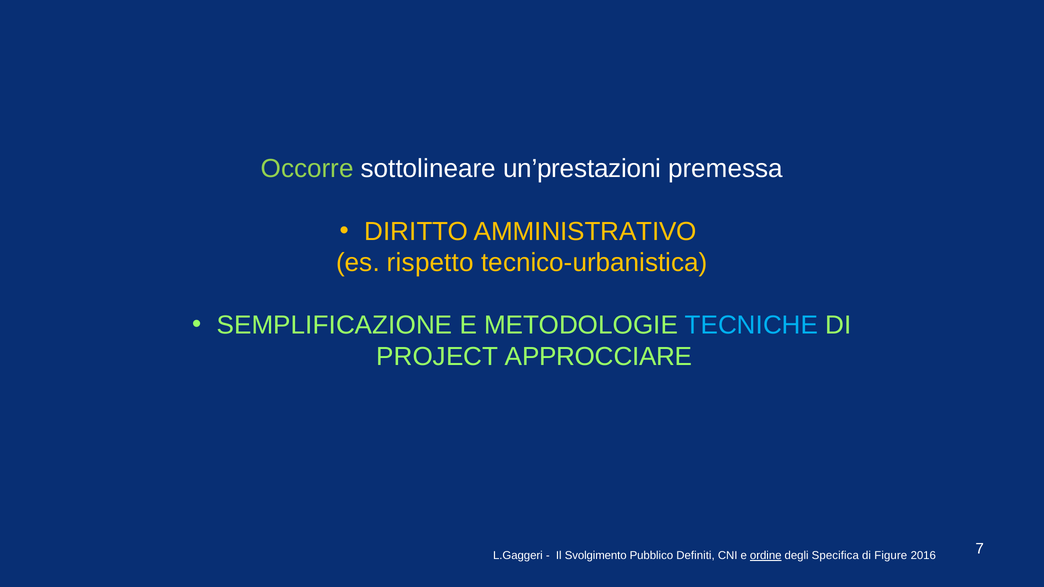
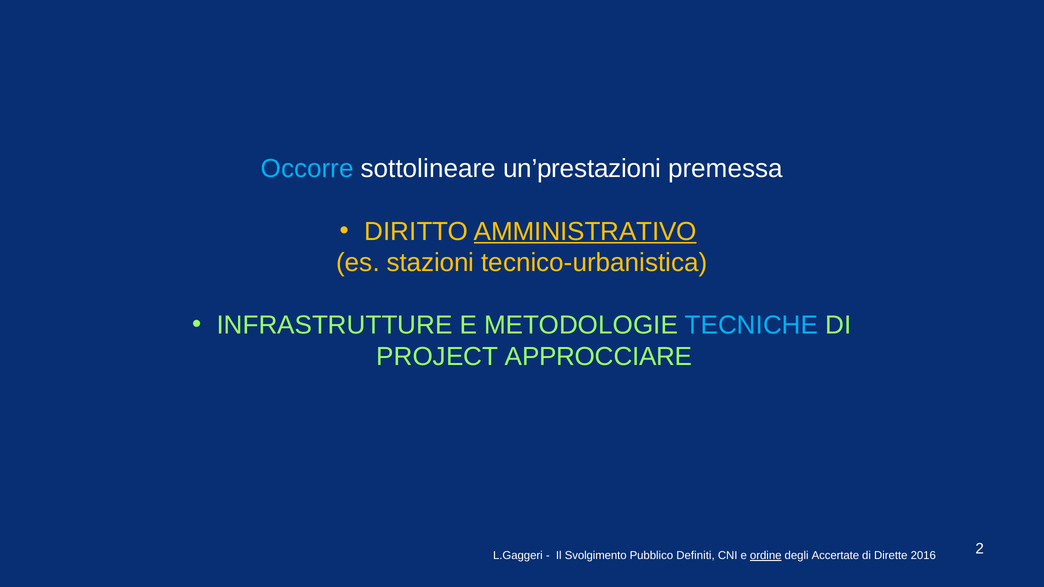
Occorre colour: light green -> light blue (307, 169)
AMMINISTRATIVO underline: none -> present (585, 231)
rispetto: rispetto -> stazioni (431, 263)
SEMPLIFICAZIONE: SEMPLIFICAZIONE -> INFRASTRUTTURE (335, 325)
Specifica: Specifica -> Accertate (835, 556)
Figure: Figure -> Dirette (891, 556)
7: 7 -> 2 (980, 549)
